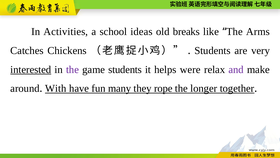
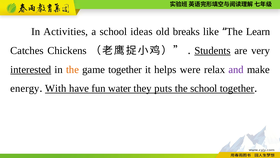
Arms: Arms -> Learn (258, 32)
Students underline: none -> present (213, 50)
the colour: purple -> orange (72, 69)
game students: students -> together (125, 69)
around: around -> energy (25, 88)
many: many -> water (120, 88)
rope: rope -> puts (163, 88)
the longer: longer -> school (204, 88)
